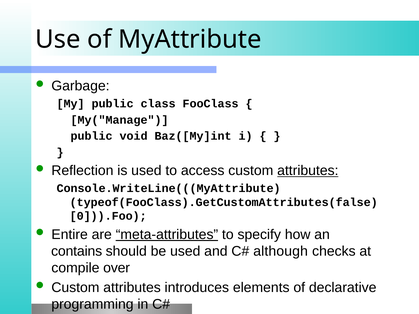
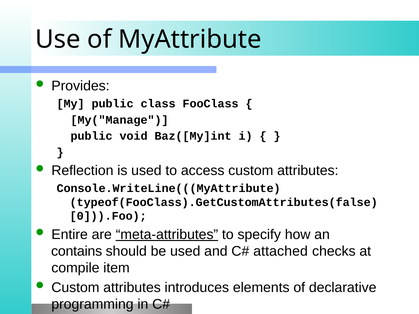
Garbage: Garbage -> Provides (80, 86)
attributes underline: present -> none (308, 171)
although: although -> attached (281, 251)
over: over -> item (117, 268)
